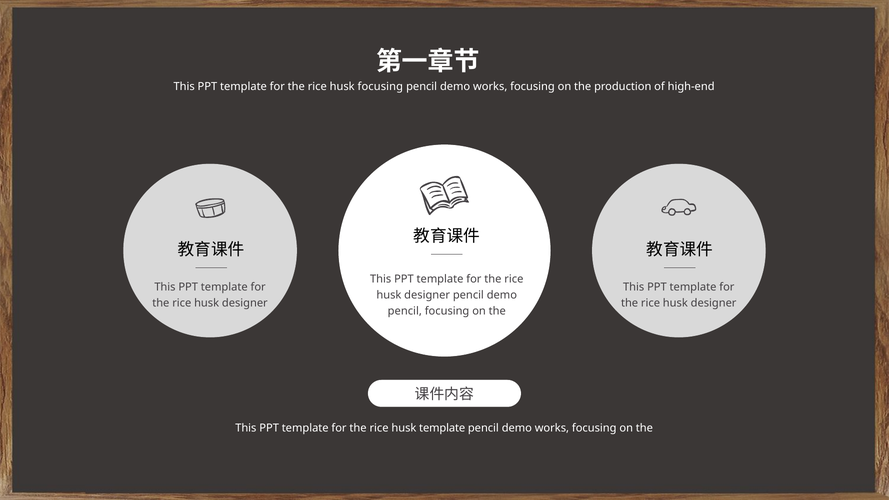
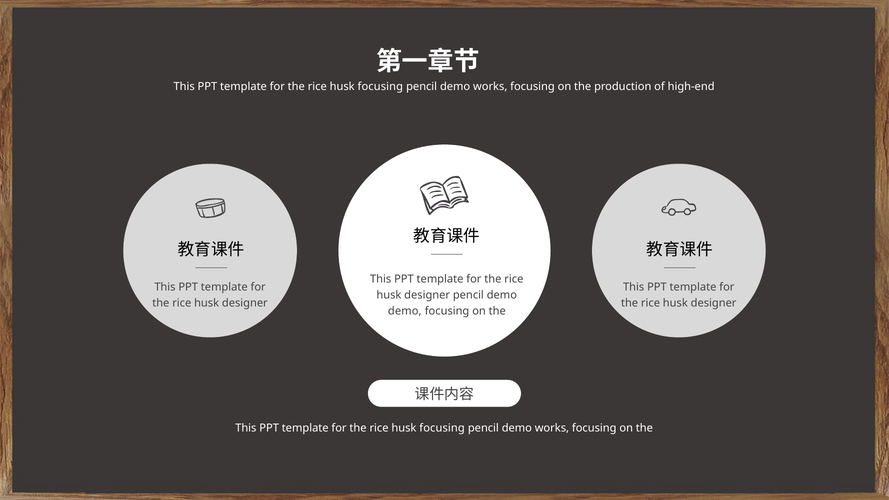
pencil: pencil -> demo (405, 311)
template: template -> focusing (442, 428)
